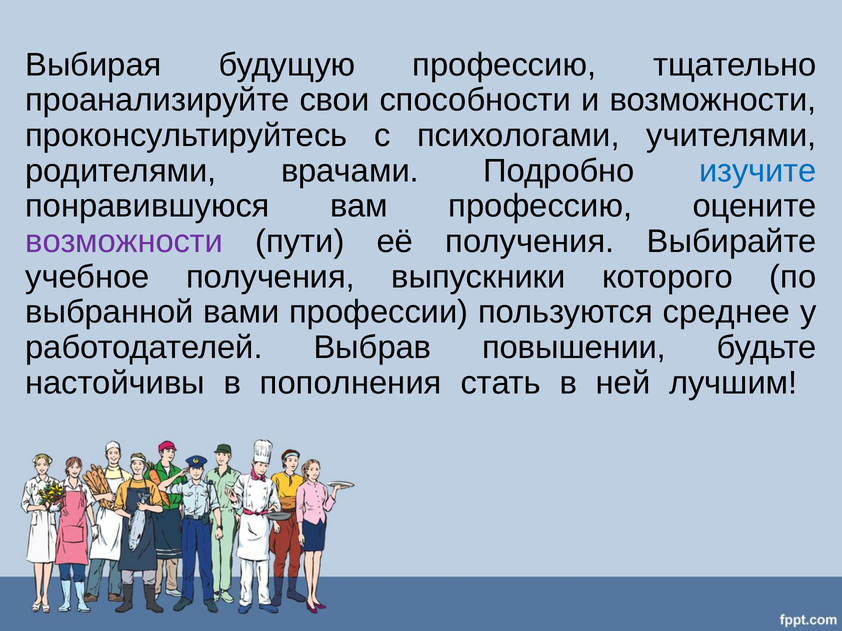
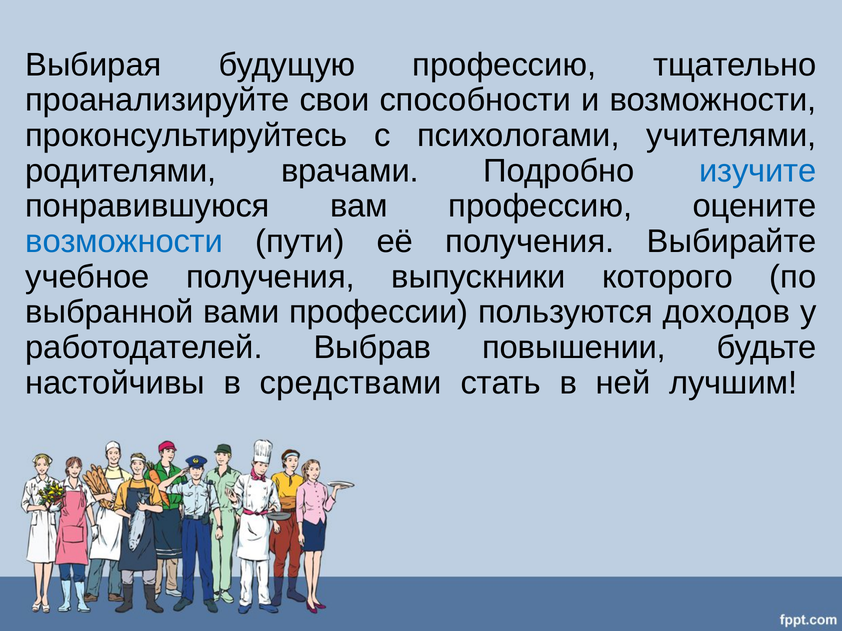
возможности colour: purple -> blue (124, 242)
среднее: среднее -> доходов (726, 312)
пополнения: пополнения -> средствами (351, 383)
